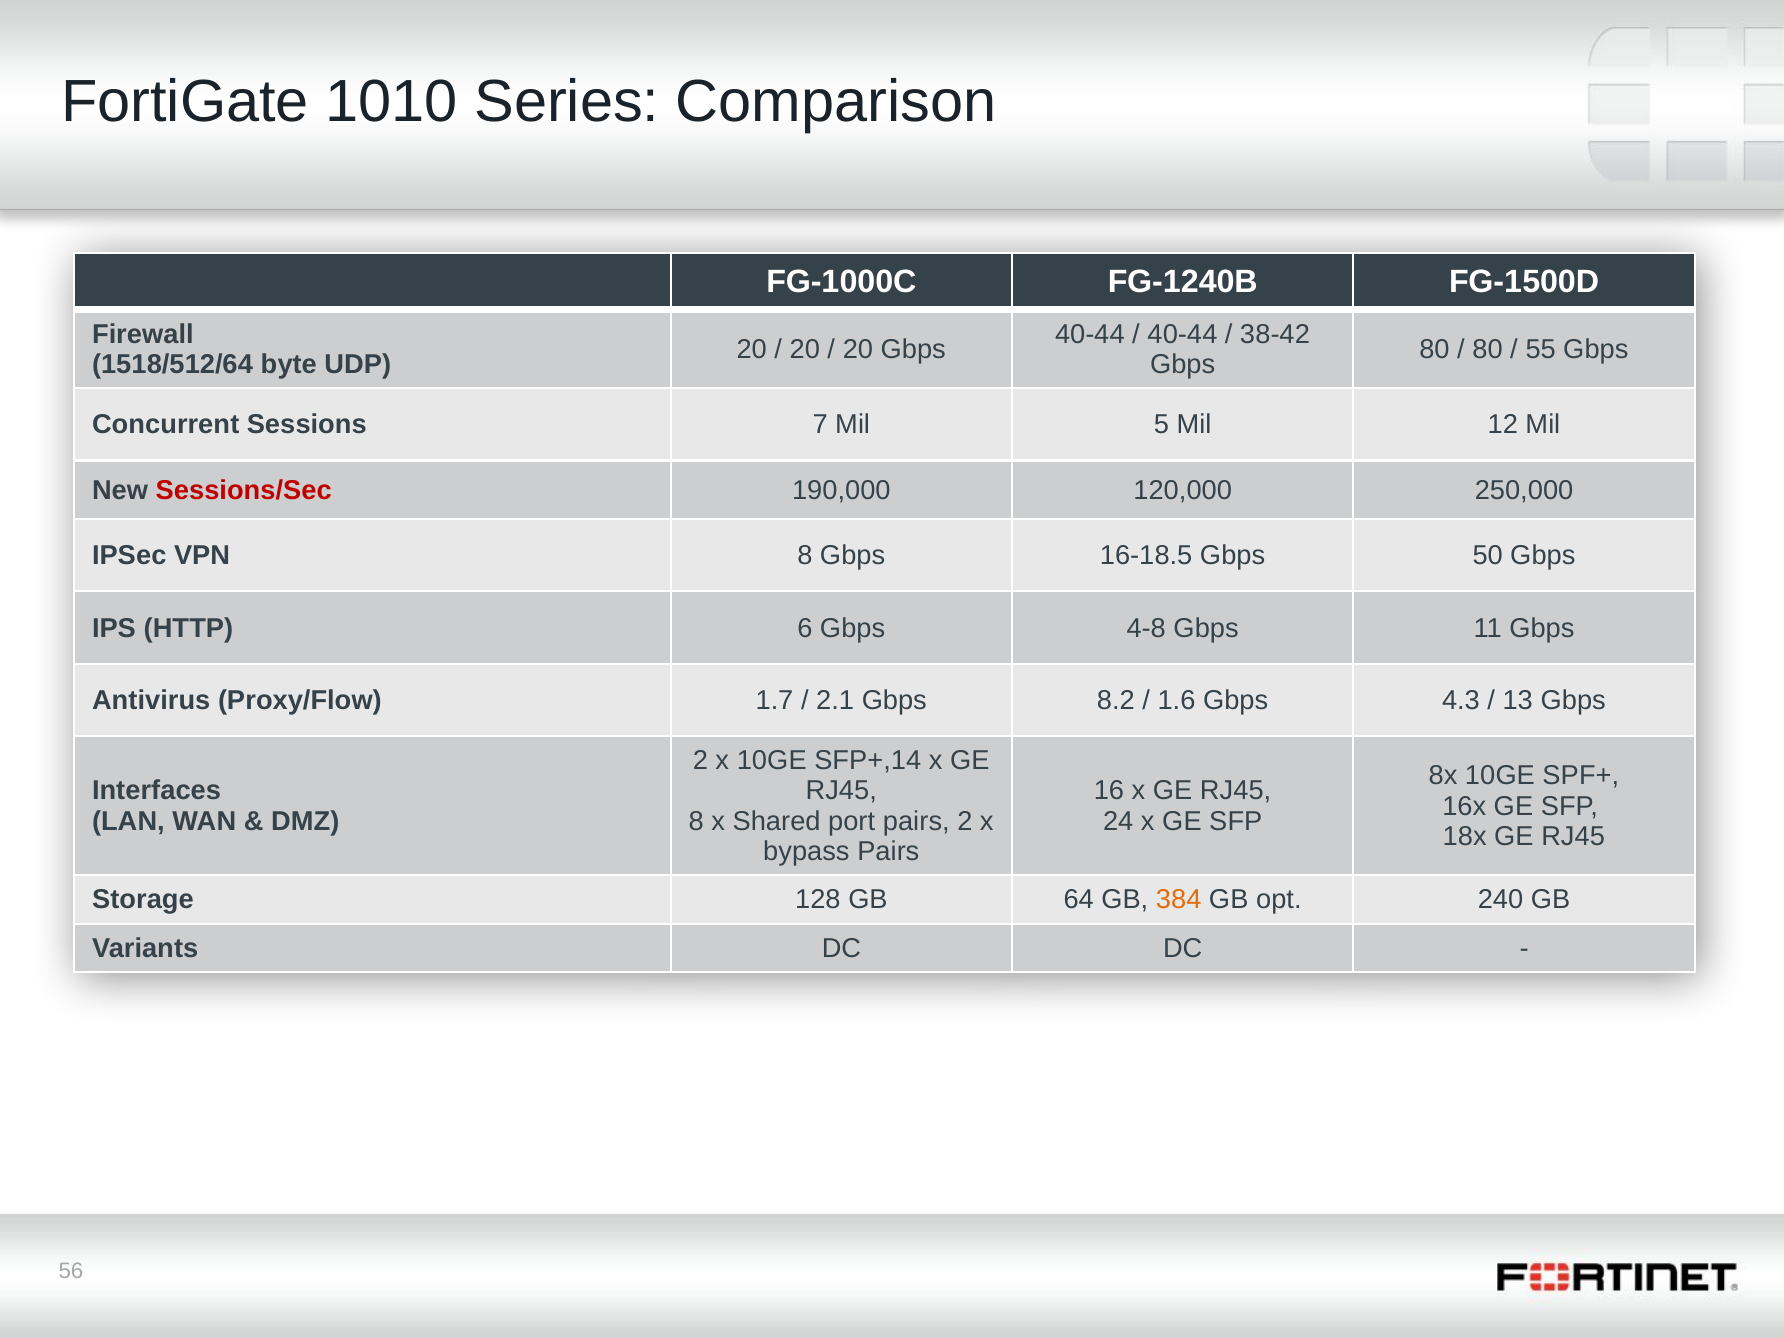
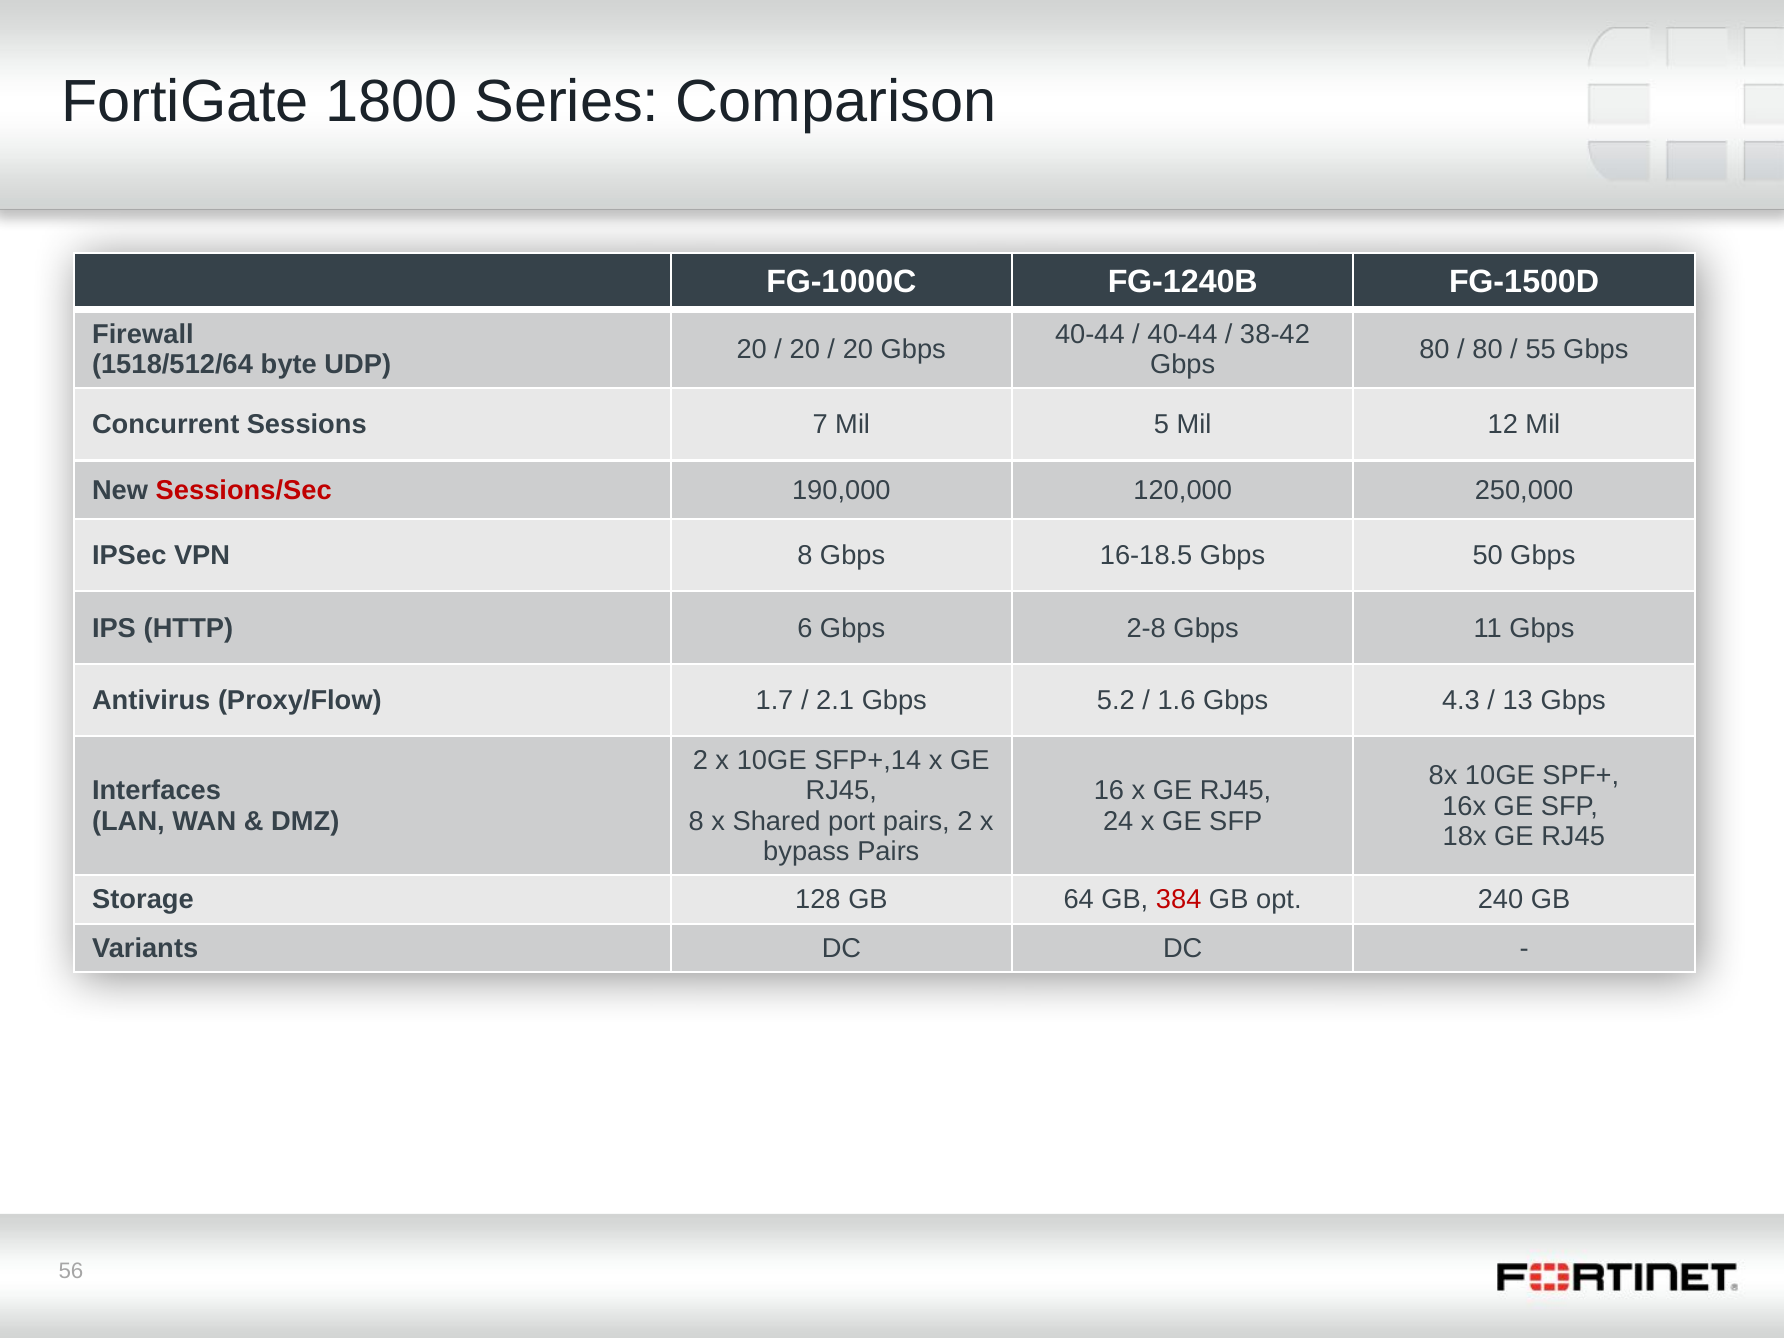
1010: 1010 -> 1800 (392, 102)
4-8: 4-8 -> 2-8 (1146, 628)
8.2: 8.2 -> 5.2 (1116, 700)
384 colour: orange -> red (1179, 900)
